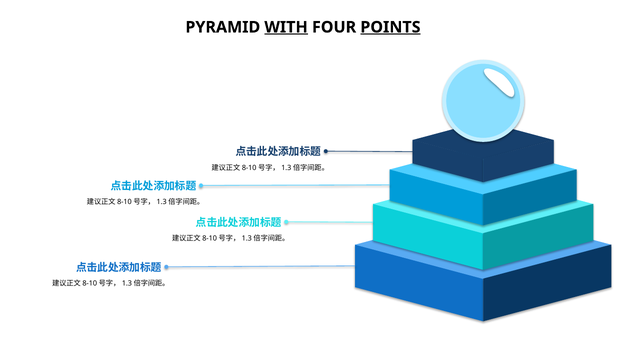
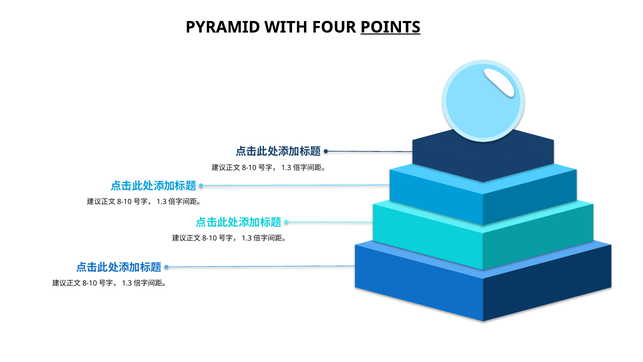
WITH underline: present -> none (286, 27)
